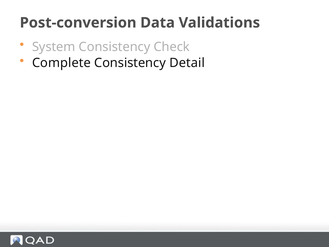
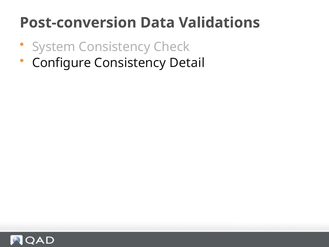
Complete: Complete -> Configure (62, 63)
